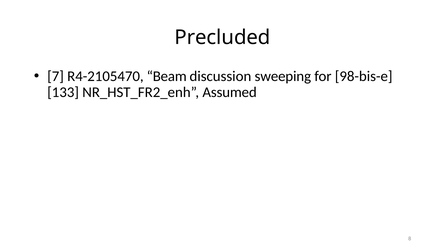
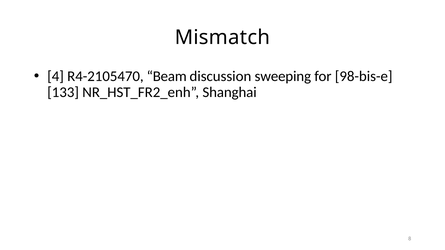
Precluded: Precluded -> Mismatch (222, 37)
7: 7 -> 4 (56, 76)
Assumed: Assumed -> Shanghai (230, 92)
